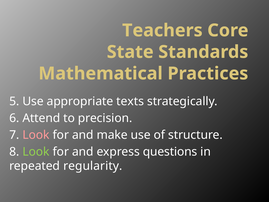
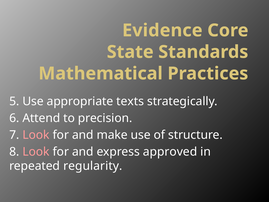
Teachers: Teachers -> Evidence (162, 30)
Look colour: light green -> pink (36, 151)
questions: questions -> approved (170, 151)
